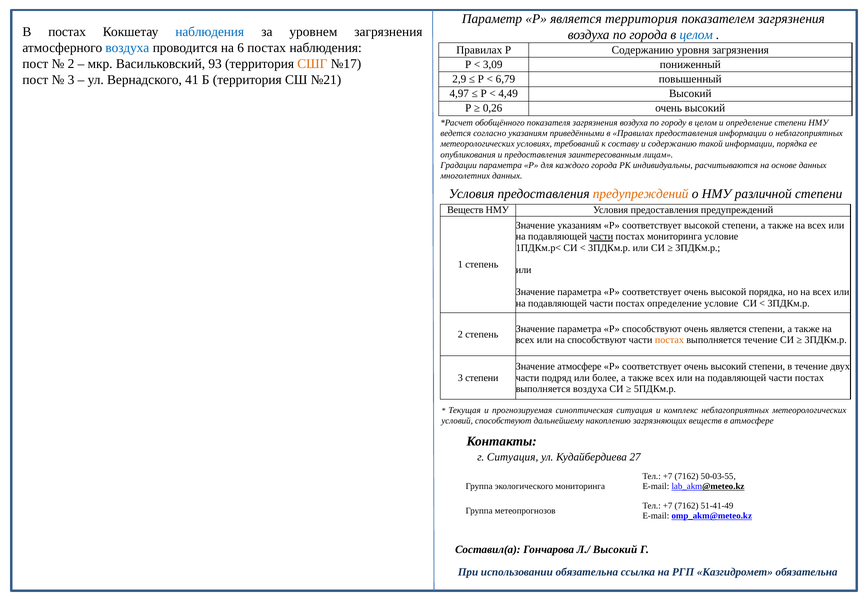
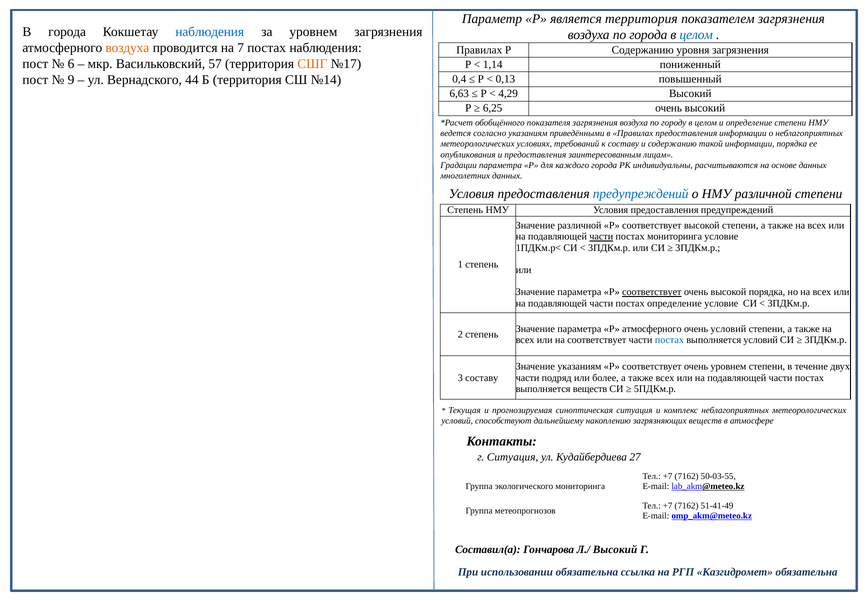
В постах: постах -> города (67, 32)
воздуха colour: blue -> orange (127, 48)
6: 6 -> 7 (241, 48)
2: 2 -> 6 (71, 64)
93: 93 -> 57 (215, 64)
3,09: 3,09 -> 1,14 (493, 64)
3: 3 -> 9 (71, 80)
41: 41 -> 44 (192, 80)
№21: №21 -> №14 (326, 80)
2,9: 2,9 -> 0,4 (459, 79)
6,79: 6,79 -> 0,13 (505, 79)
4,97: 4,97 -> 6,63 (459, 94)
4,49: 4,49 -> 4,29 (508, 94)
0,26: 0,26 -> 6,25 (493, 108)
предупреждений colour: orange -> blue (641, 194)
Веществ: Веществ -> Степень (465, 210)
Значение указаниям: указаниям -> различной (579, 226)
соответствует underline: none -> present (652, 292)
Р способствуют: способствуют -> атмосферного (652, 329)
очень является: является -> условий (728, 329)
на способствуют: способствуют -> соответствует (597, 340)
постах colour: orange -> blue (669, 340)
выполняется течение: течение -> условий (761, 340)
Значение атмосфере: атмосфере -> указаниям (579, 367)
соответствует очень высокий: высокий -> уровнем (728, 367)
3 степени: степени -> составу (482, 378)
выполняется воздуха: воздуха -> веществ (590, 389)
